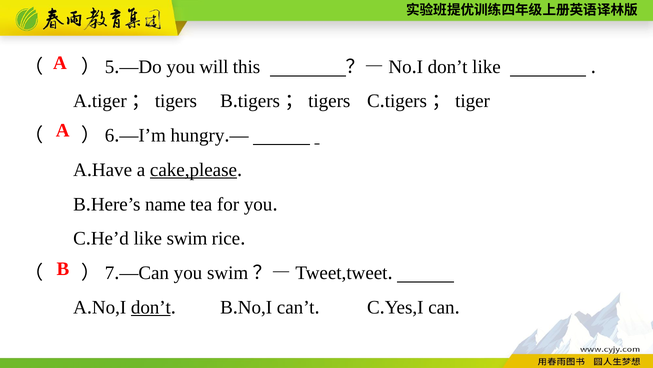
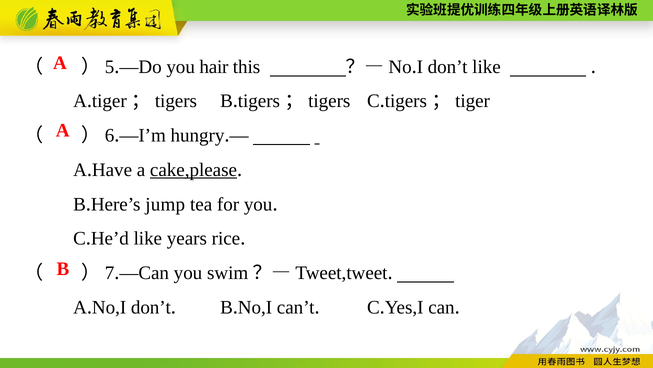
will: will -> hair (214, 67)
name: name -> jump (165, 204)
like swim: swim -> years (187, 238)
don’t underline: present -> none (151, 307)
